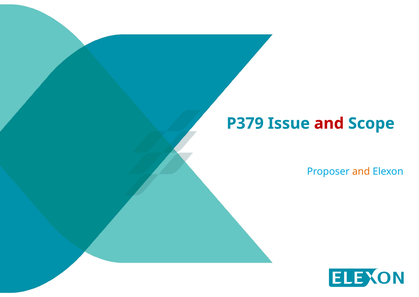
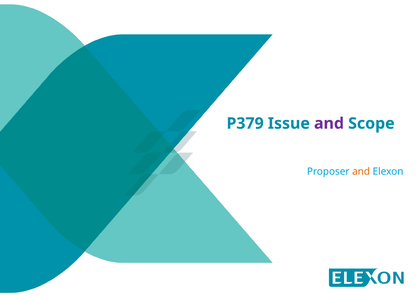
and colour: red -> purple (329, 123)
